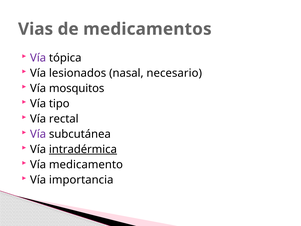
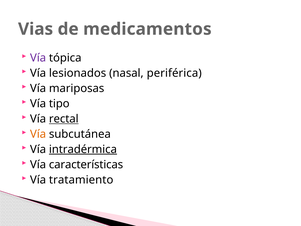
necesario: necesario -> periférica (174, 73)
mosquitos: mosquitos -> mariposas (77, 88)
rectal underline: none -> present (64, 119)
Vía colour: purple -> orange (38, 134)
medicamento: medicamento -> características (86, 164)
importancia: importancia -> tratamiento (81, 180)
